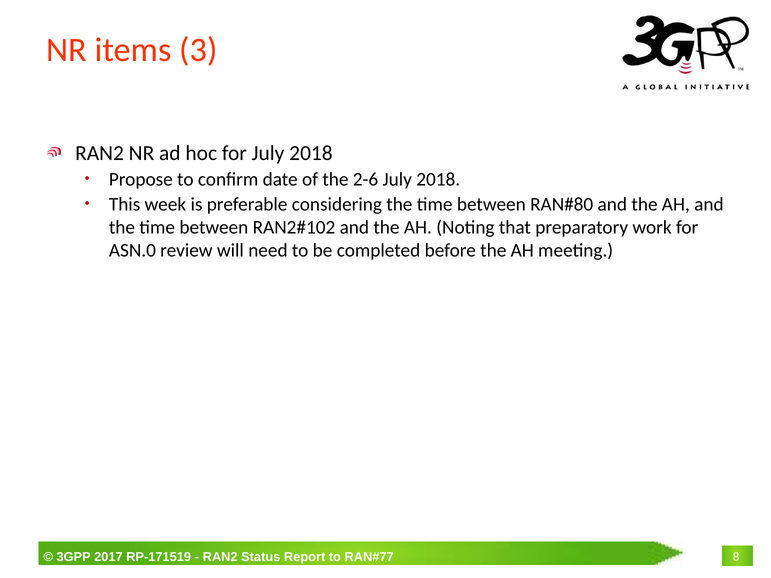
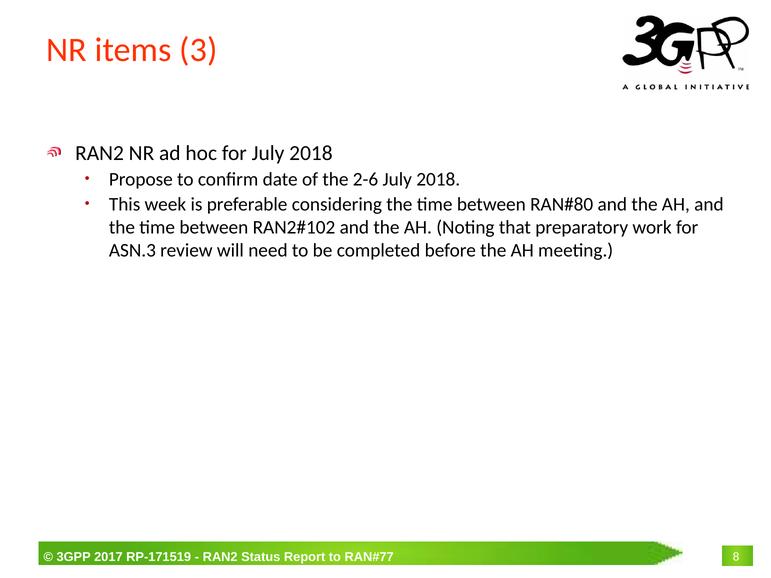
ASN.0: ASN.0 -> ASN.3 (132, 251)
